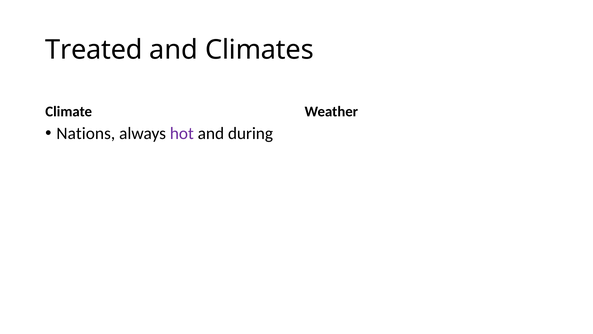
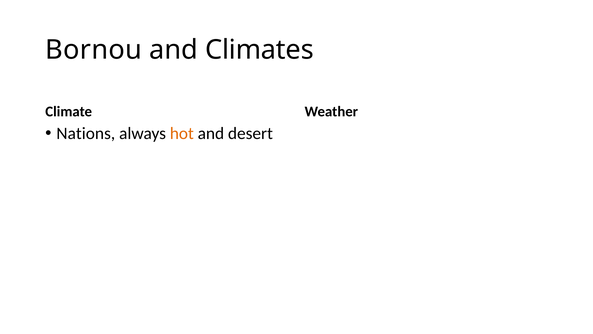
Treated: Treated -> Bornou (94, 50)
hot colour: purple -> orange (182, 133)
during: during -> desert (250, 133)
